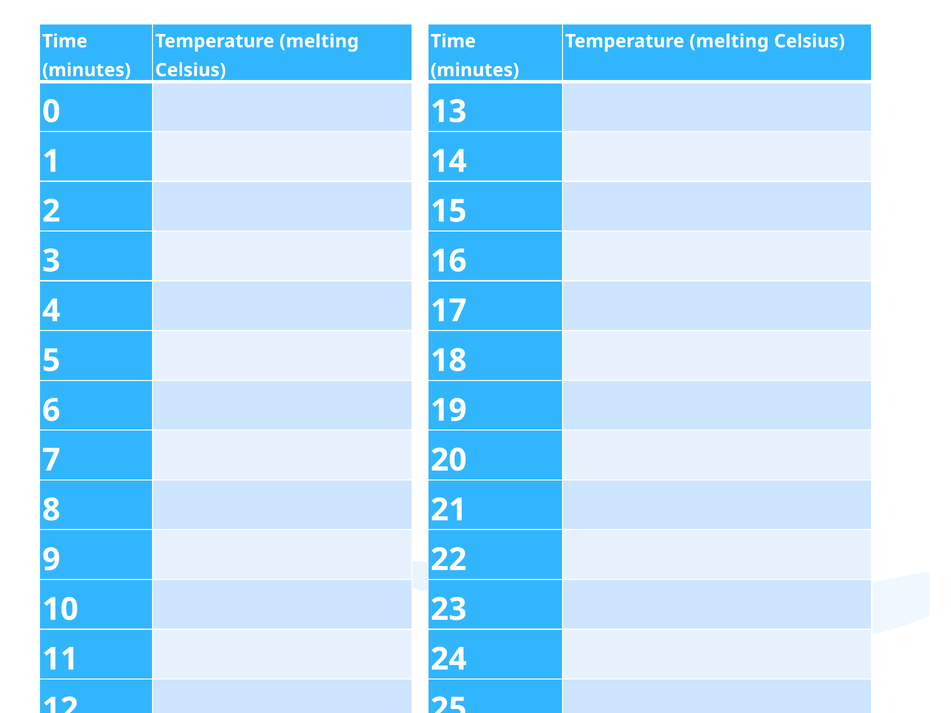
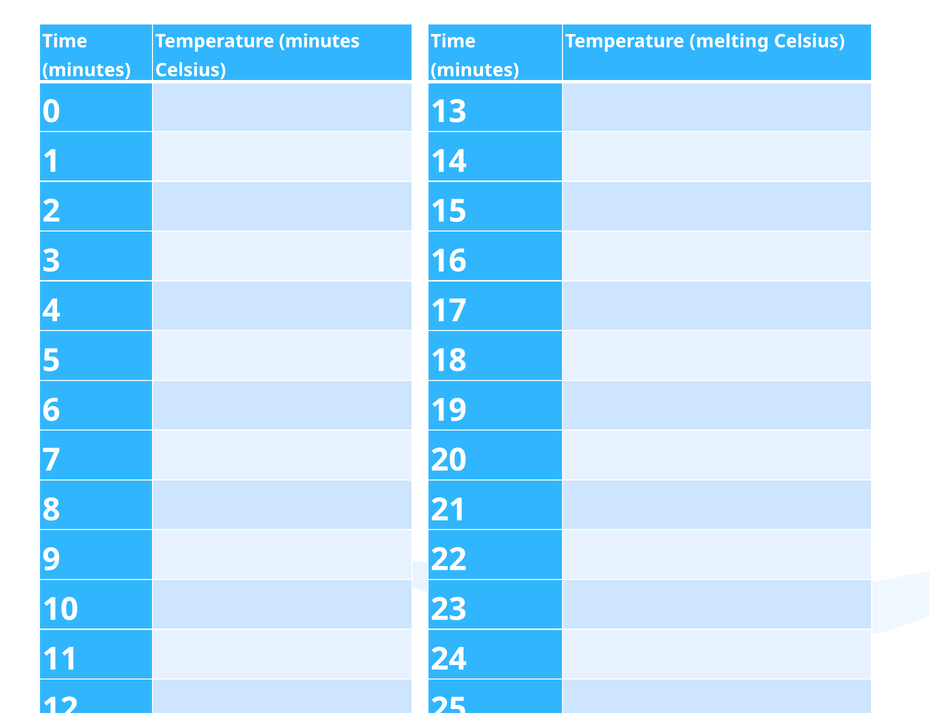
melting: melting -> minutes (319, 41)
